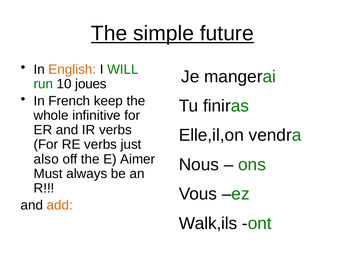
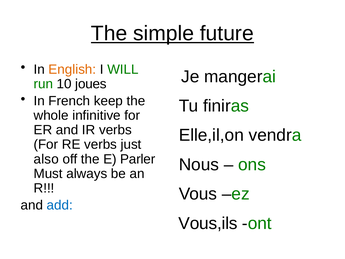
Aimer: Aimer -> Parler (138, 159)
add colour: orange -> blue (60, 205)
Walk,ils: Walk,ils -> Vous,ils (208, 223)
